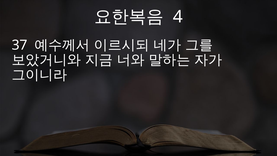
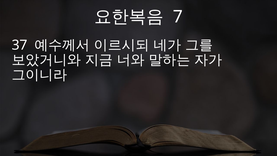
4: 4 -> 7 (178, 17)
